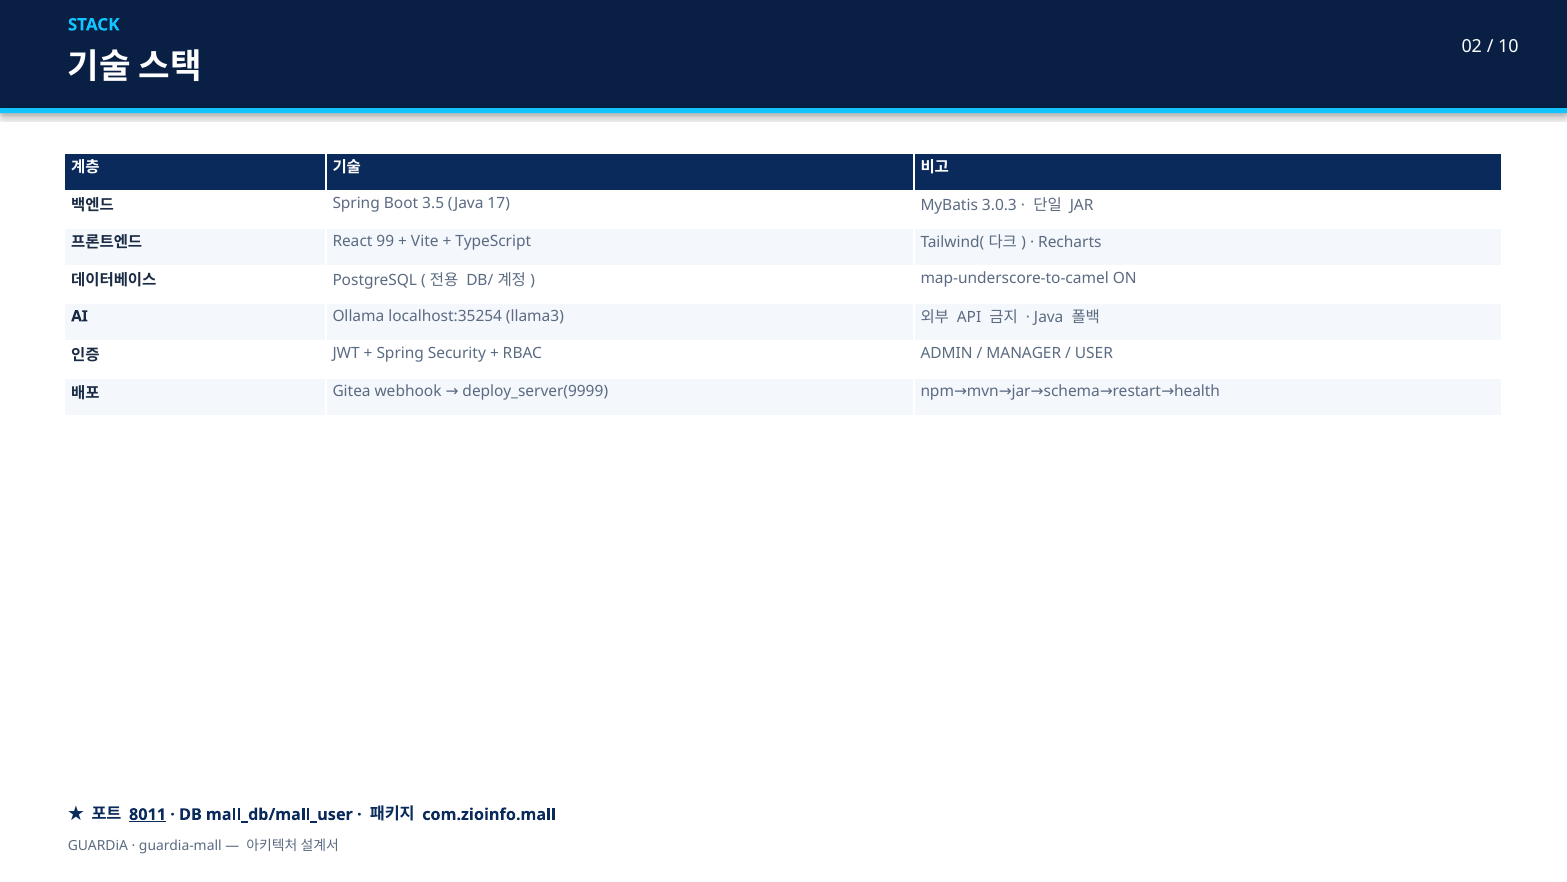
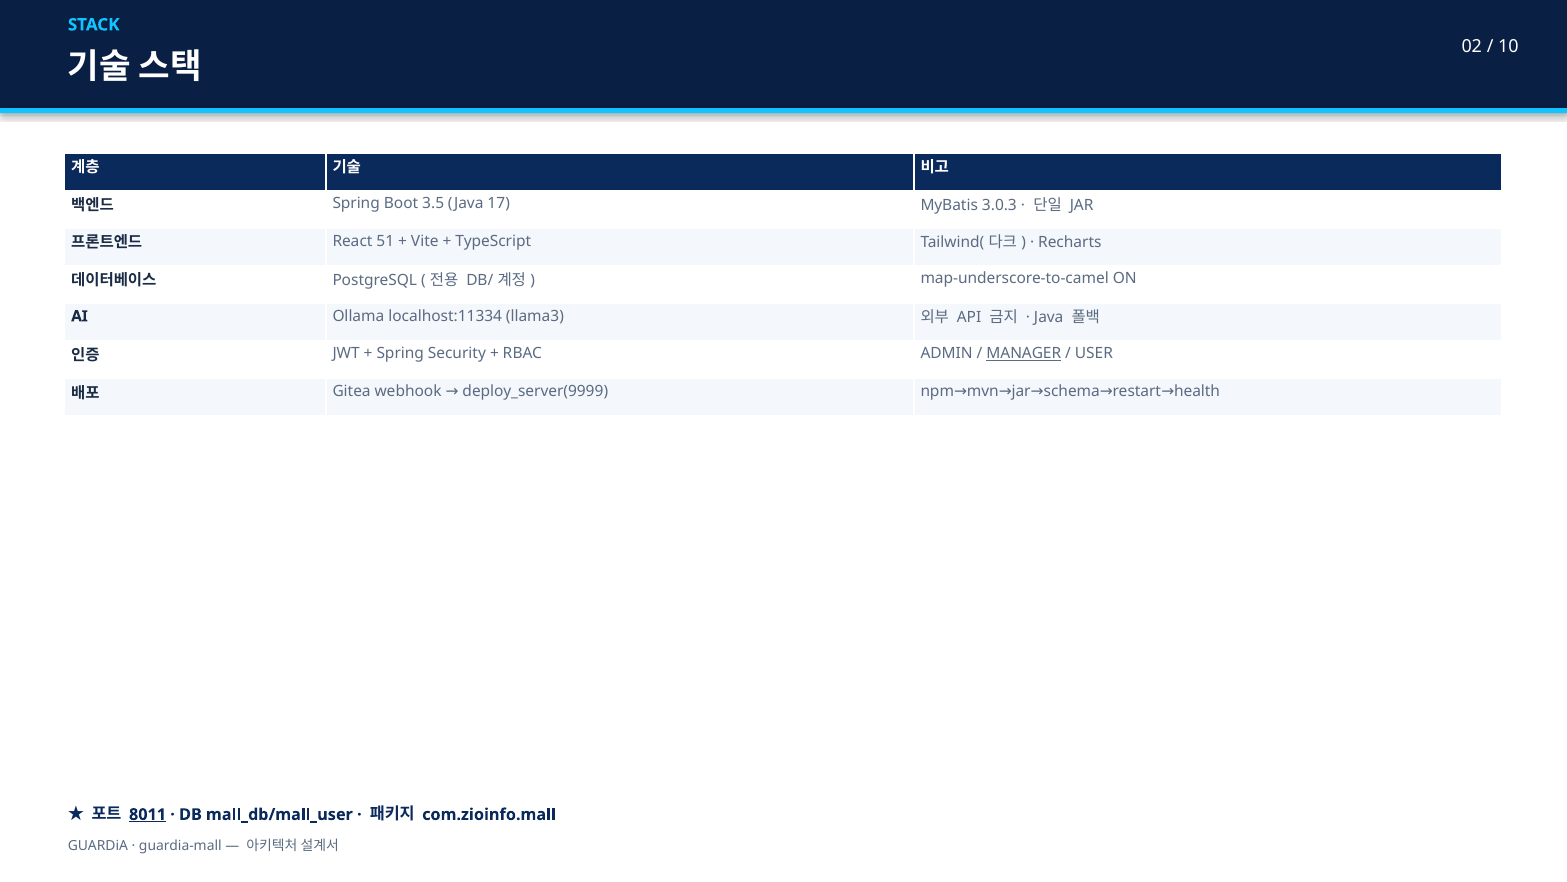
99: 99 -> 51 (385, 241)
localhost:35254: localhost:35254 -> localhost:11334 (445, 316)
MANAGER underline: none -> present (1024, 354)
